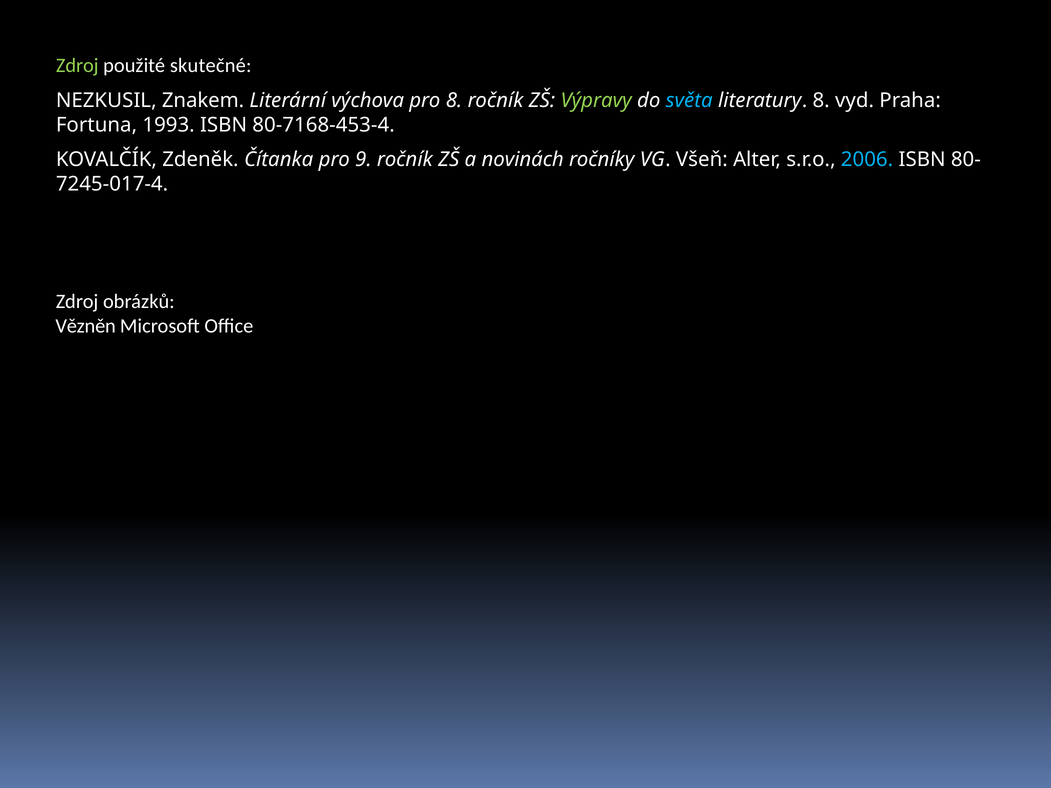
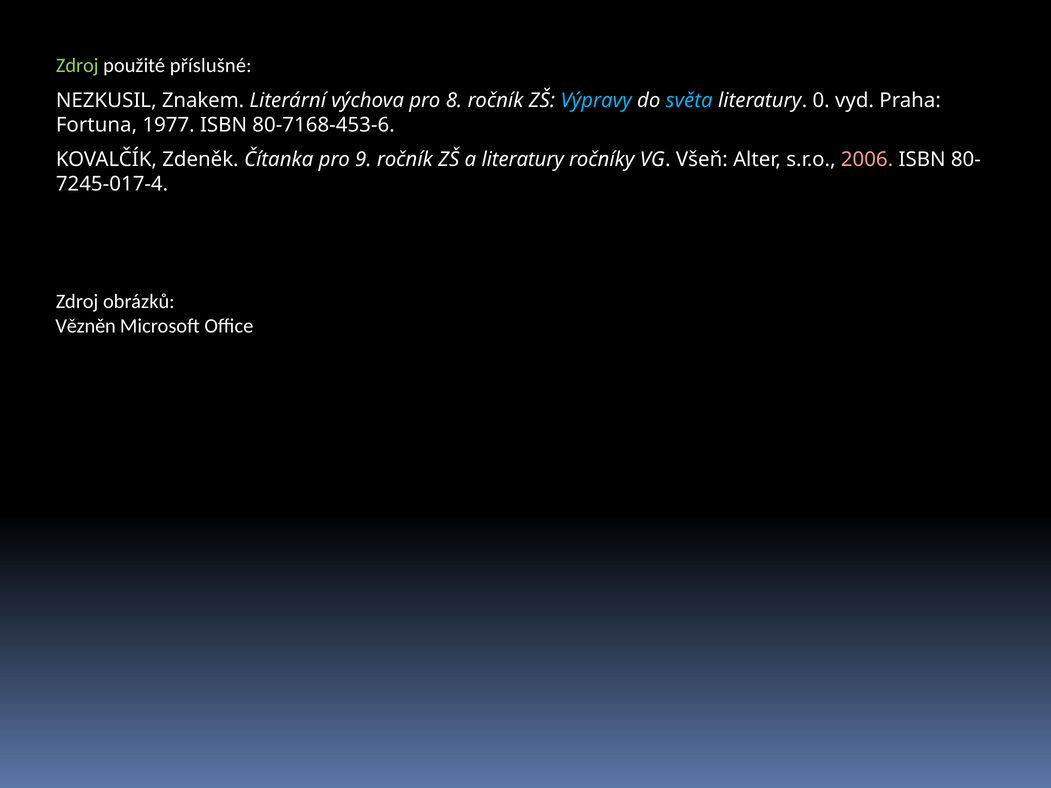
skutečné: skutečné -> příslušné (211, 66)
Výpravy colour: light green -> light blue (596, 100)
literatury 8: 8 -> 0 (821, 100)
1993: 1993 -> 1977 (169, 125)
80-7168-453-4: 80-7168-453-4 -> 80-7168-453-6 (324, 125)
a novinách: novinách -> literatury (523, 160)
2006 colour: light blue -> pink (867, 160)
